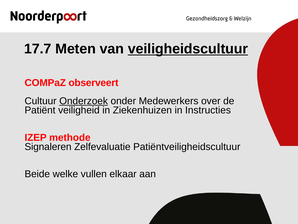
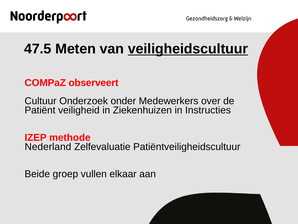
17.7: 17.7 -> 47.5 (38, 49)
Onderzoek underline: present -> none (84, 101)
Signaleren: Signaleren -> Nederland (48, 146)
welke: welke -> groep (65, 174)
